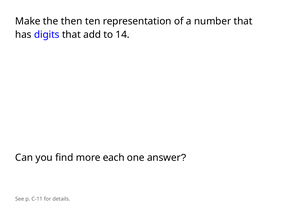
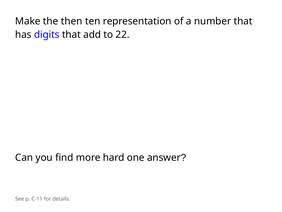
14: 14 -> 22 (123, 35)
each: each -> hard (114, 157)
